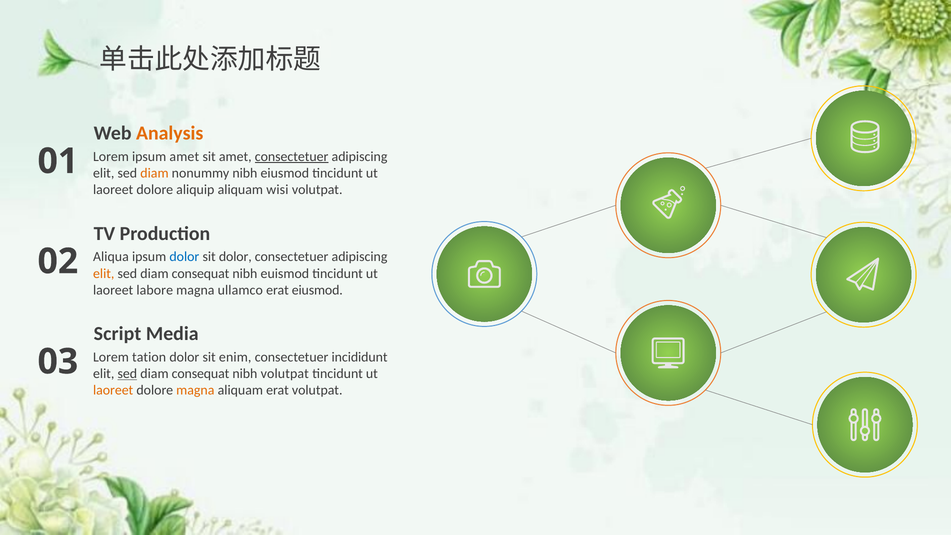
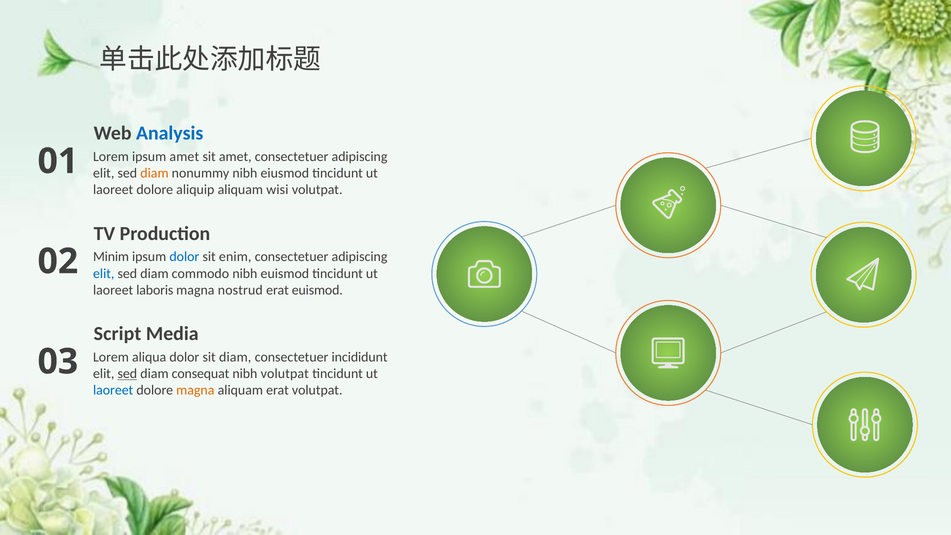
Analysis colour: orange -> blue (170, 133)
consectetuer underline: present -> none (292, 157)
Aliqua: Aliqua -> Minim (111, 257)
sit dolor: dolor -> enim (235, 257)
elit colour: orange -> blue (104, 273)
consequat: consequat -> commodo (200, 273)
labore: labore -> laboris (155, 290)
ullamco: ullamco -> nostrud (240, 290)
erat eiusmod: eiusmod -> euismod (317, 290)
tation: tation -> aliqua (149, 357)
sit enim: enim -> diam (235, 357)
laoreet colour: orange -> blue (113, 390)
